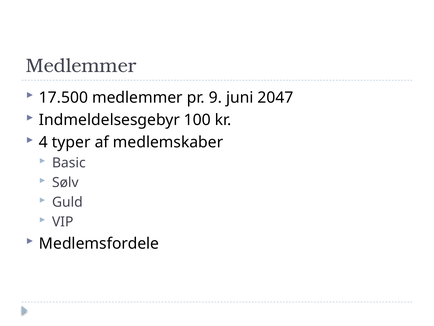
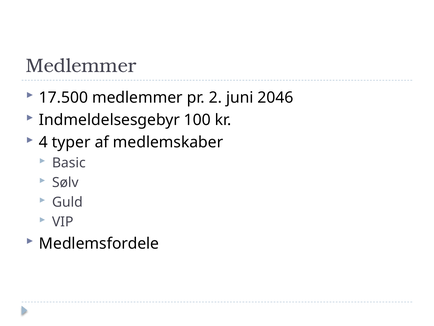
9: 9 -> 2 (215, 97)
2047: 2047 -> 2046 (275, 97)
